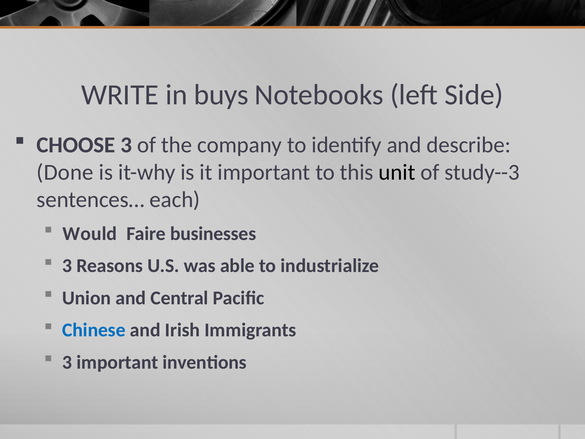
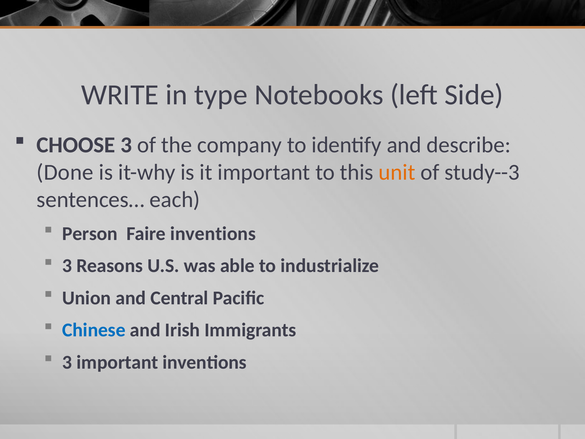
buys: buys -> type (221, 95)
unit colour: black -> orange (397, 172)
Would: Would -> Person (90, 233)
Faire businesses: businesses -> inventions (213, 233)
